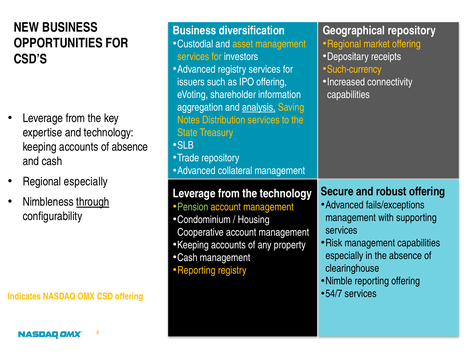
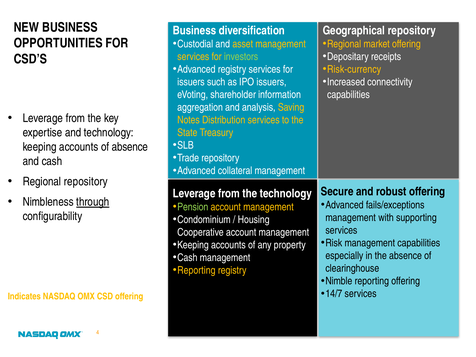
investors colour: white -> light green (241, 57)
Such-currency: Such-currency -> Risk-currency (354, 69)
IPO offering: offering -> issuers (271, 82)
analysis underline: present -> none (259, 107)
Regional especially: especially -> repository (86, 182)
54/7: 54/7 -> 14/7 (334, 294)
